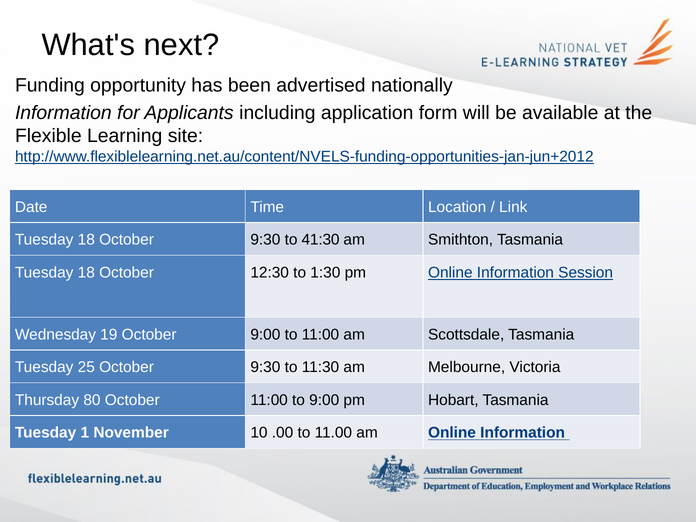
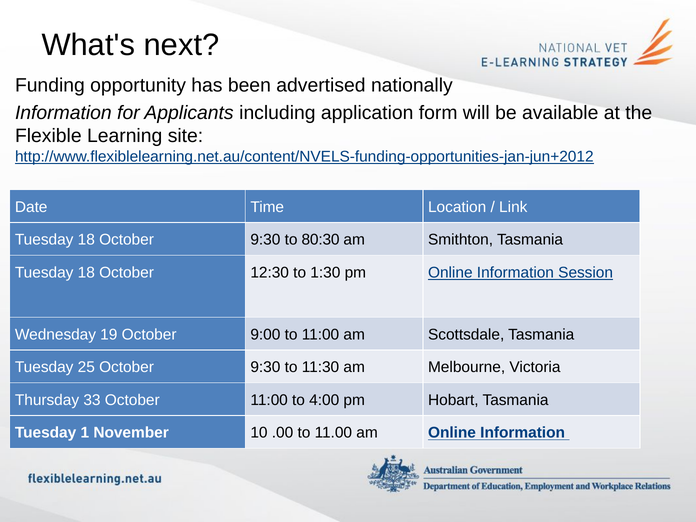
41:30: 41:30 -> 80:30 (321, 240)
80: 80 -> 33 (92, 400)
to 9:00: 9:00 -> 4:00 (324, 400)
